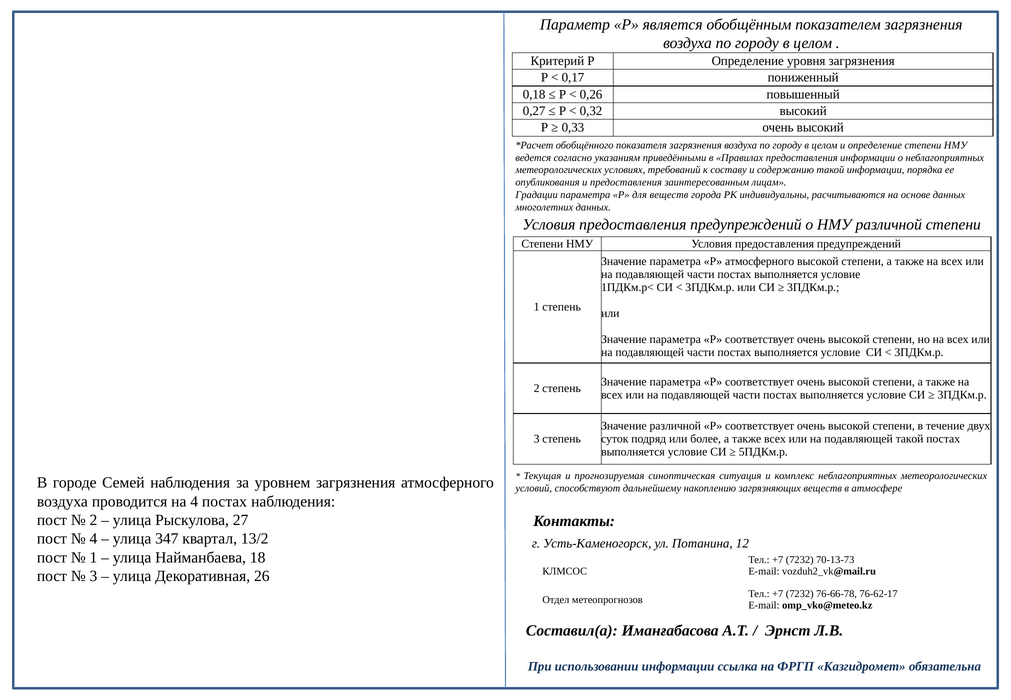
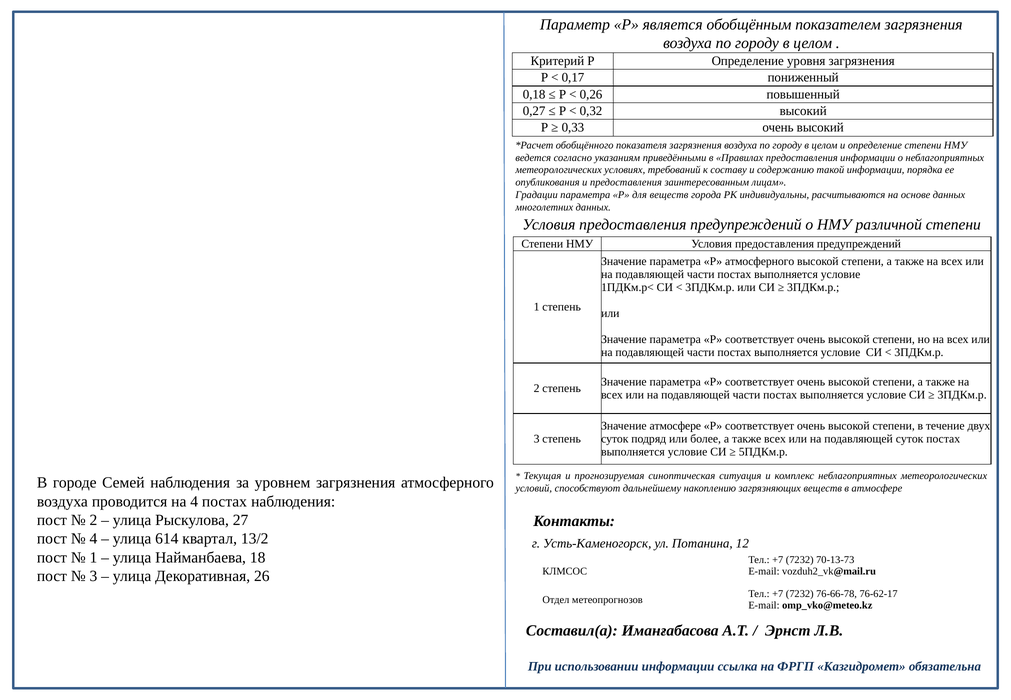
Значение различной: различной -> атмосфере (675, 426)
подавляющей такой: такой -> суток (910, 439)
347: 347 -> 614 (167, 539)
